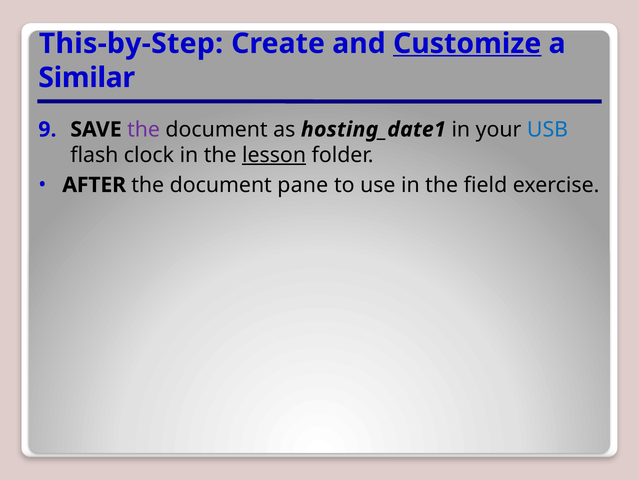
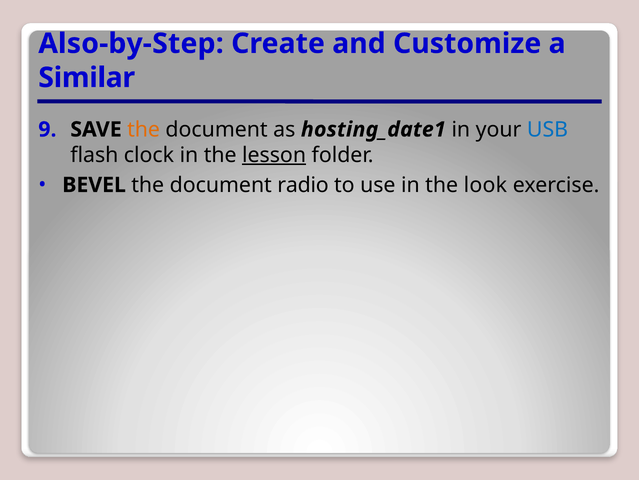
This-by-Step: This-by-Step -> Also-by-Step (131, 43)
Customize underline: present -> none (467, 43)
the colour: purple -> orange (144, 129)
AFTER: AFTER -> BEVEL (94, 185)
pane: pane -> radio (303, 185)
field: field -> look (485, 185)
